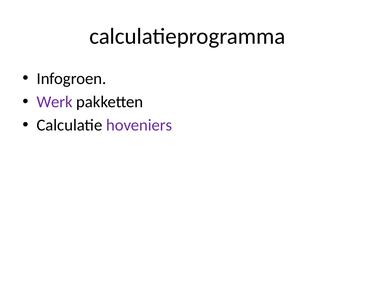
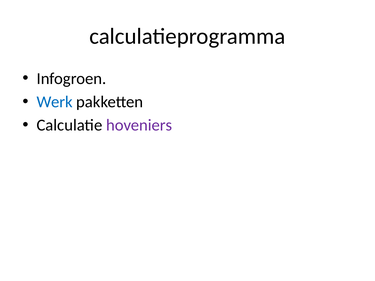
Werk colour: purple -> blue (55, 102)
